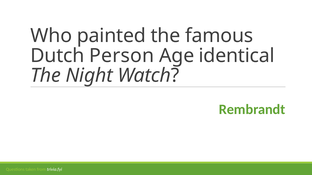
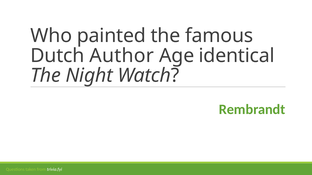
Person: Person -> Author (122, 56)
